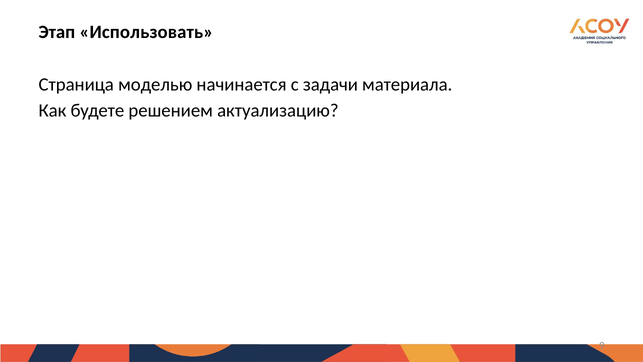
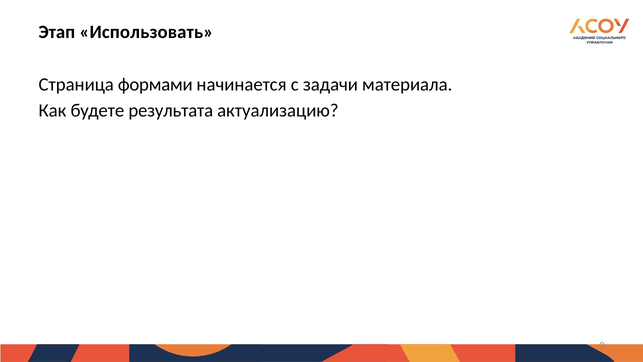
моделью: моделью -> формами (155, 84)
решением: решением -> результата (171, 111)
